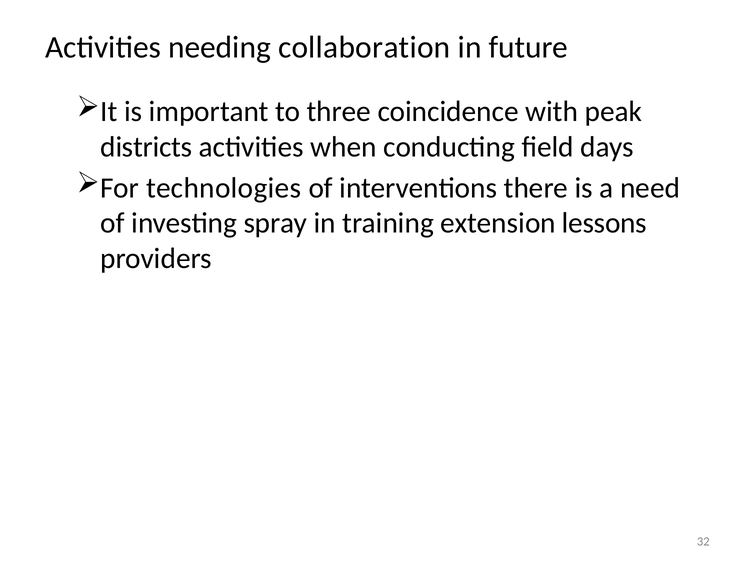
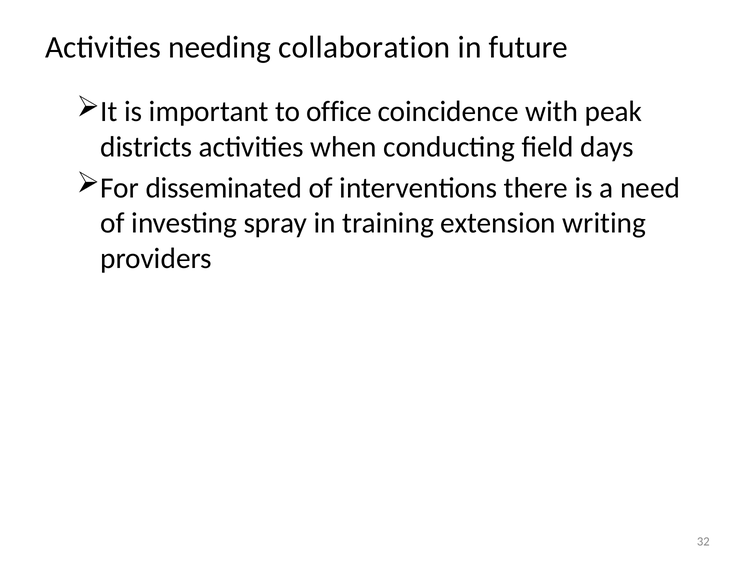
three: three -> office (339, 111)
technologies: technologies -> disseminated (224, 188)
lessons: lessons -> writing (604, 223)
